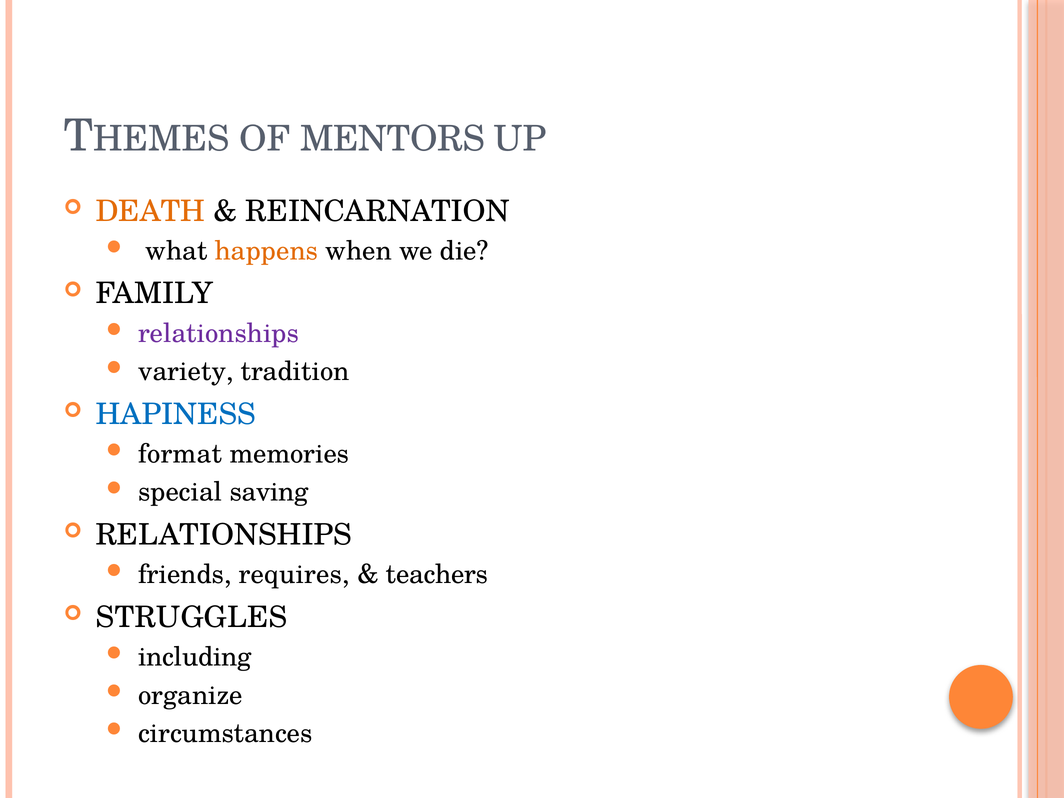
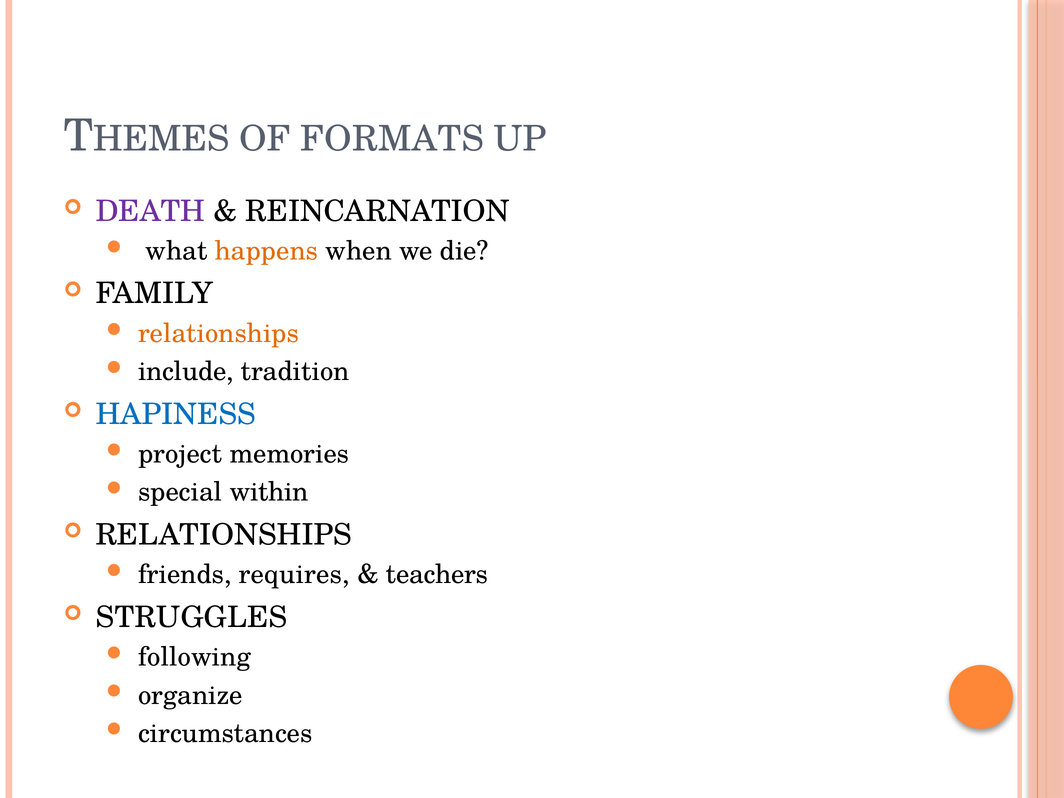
MENTORS: MENTORS -> FORMATS (392, 139)
DEATH colour: orange -> purple (150, 211)
relationships colour: purple -> orange (219, 333)
variety: variety -> include (186, 372)
format: format -> project (180, 454)
saving: saving -> within (269, 492)
including: including -> following (195, 657)
